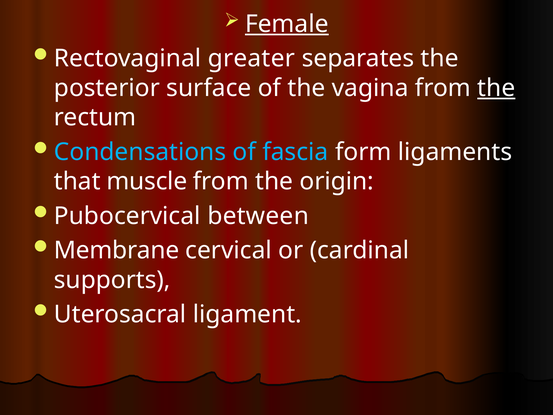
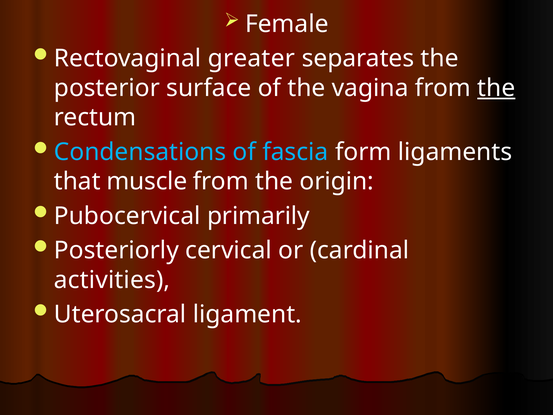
Female underline: present -> none (287, 24)
between: between -> primarily (258, 216)
Membrane: Membrane -> Posteriorly (116, 250)
supports: supports -> activities (112, 280)
